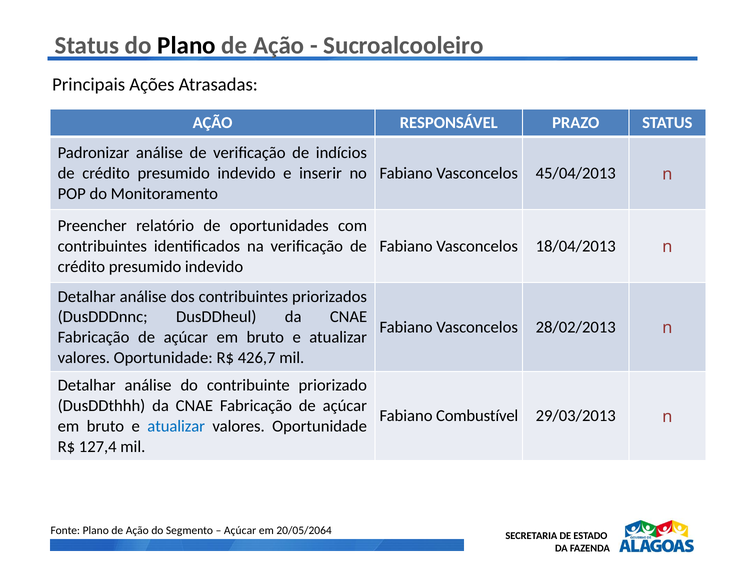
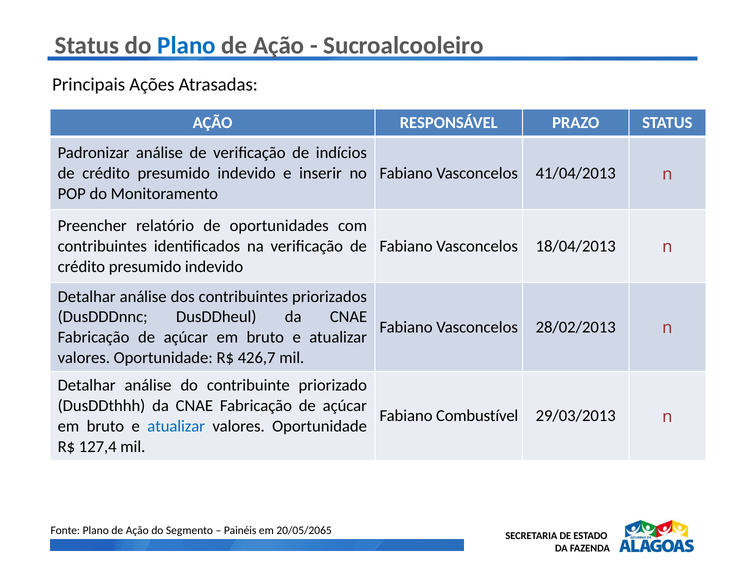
Plano colour: black -> blue (187, 46)
45/04/2013: 45/04/2013 -> 41/04/2013 (576, 173)
Açúcar: Açúcar -> Painéis (240, 531)
20/05/2064: 20/05/2064 -> 20/05/2065 (304, 531)
